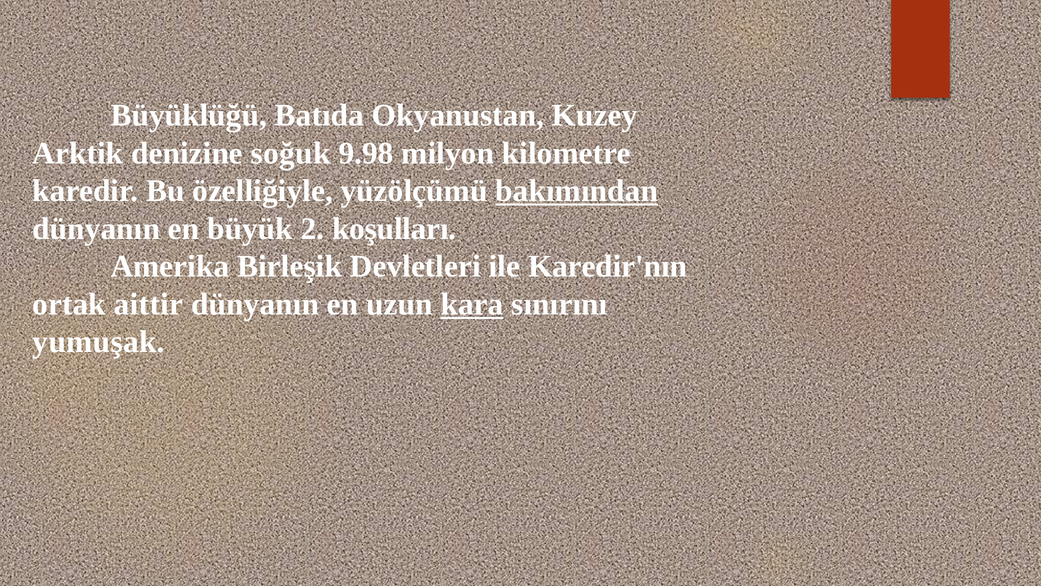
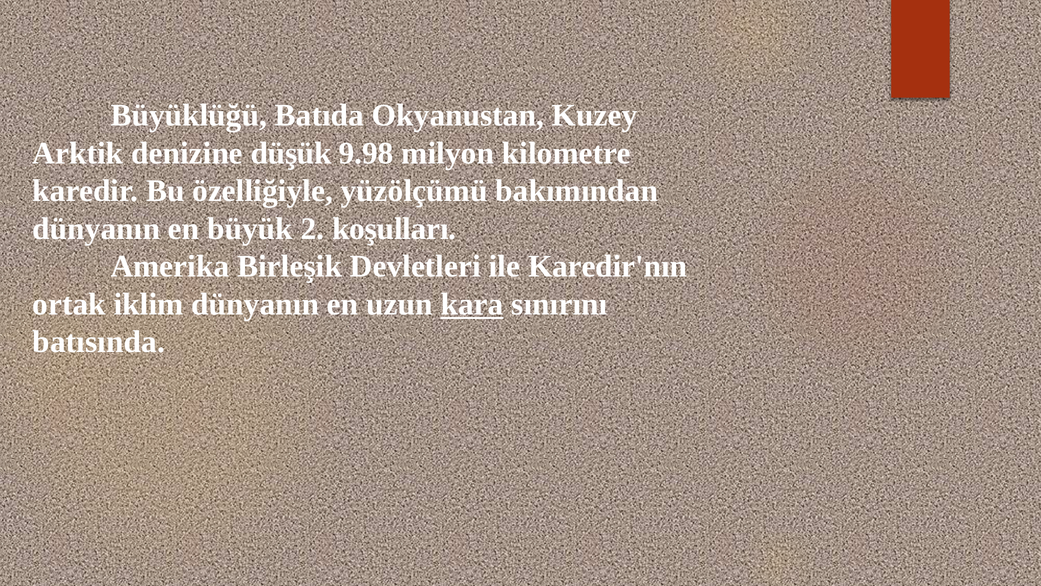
soğuk: soğuk -> düşük (291, 153)
bakımından underline: present -> none (577, 191)
aittir: aittir -> iklim (149, 304)
yumuşak: yumuşak -> batısında (99, 342)
